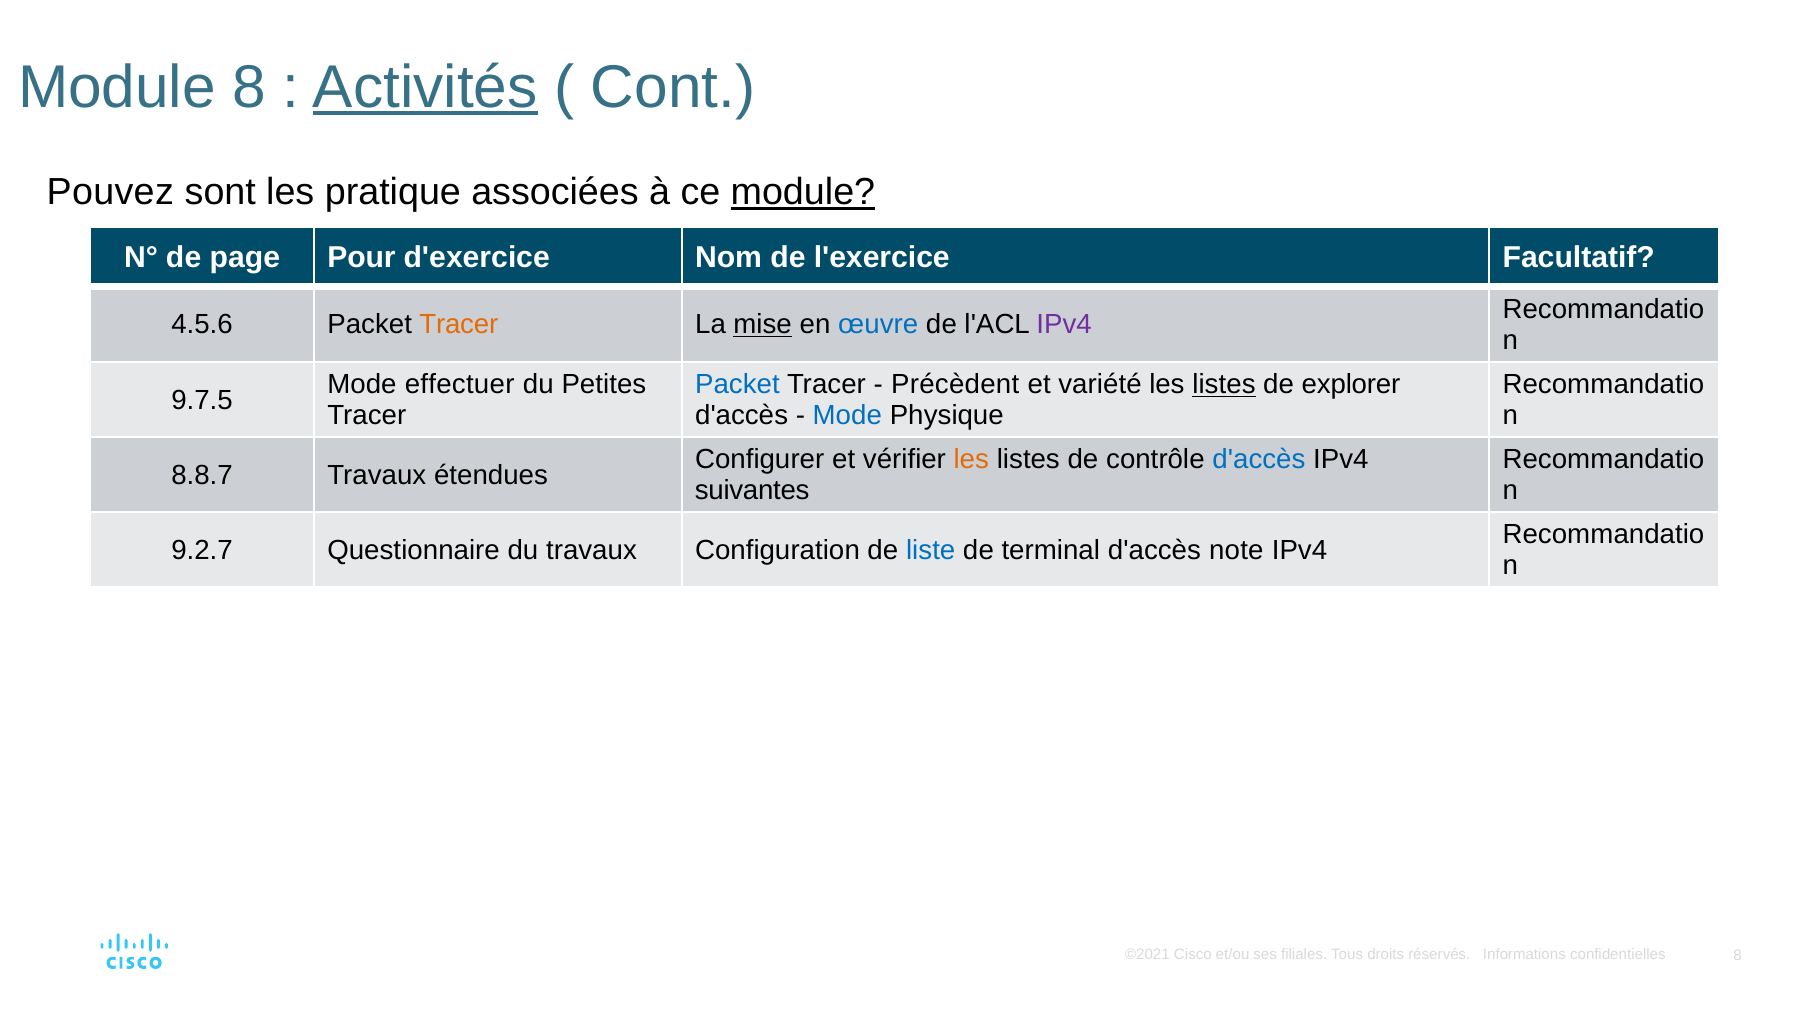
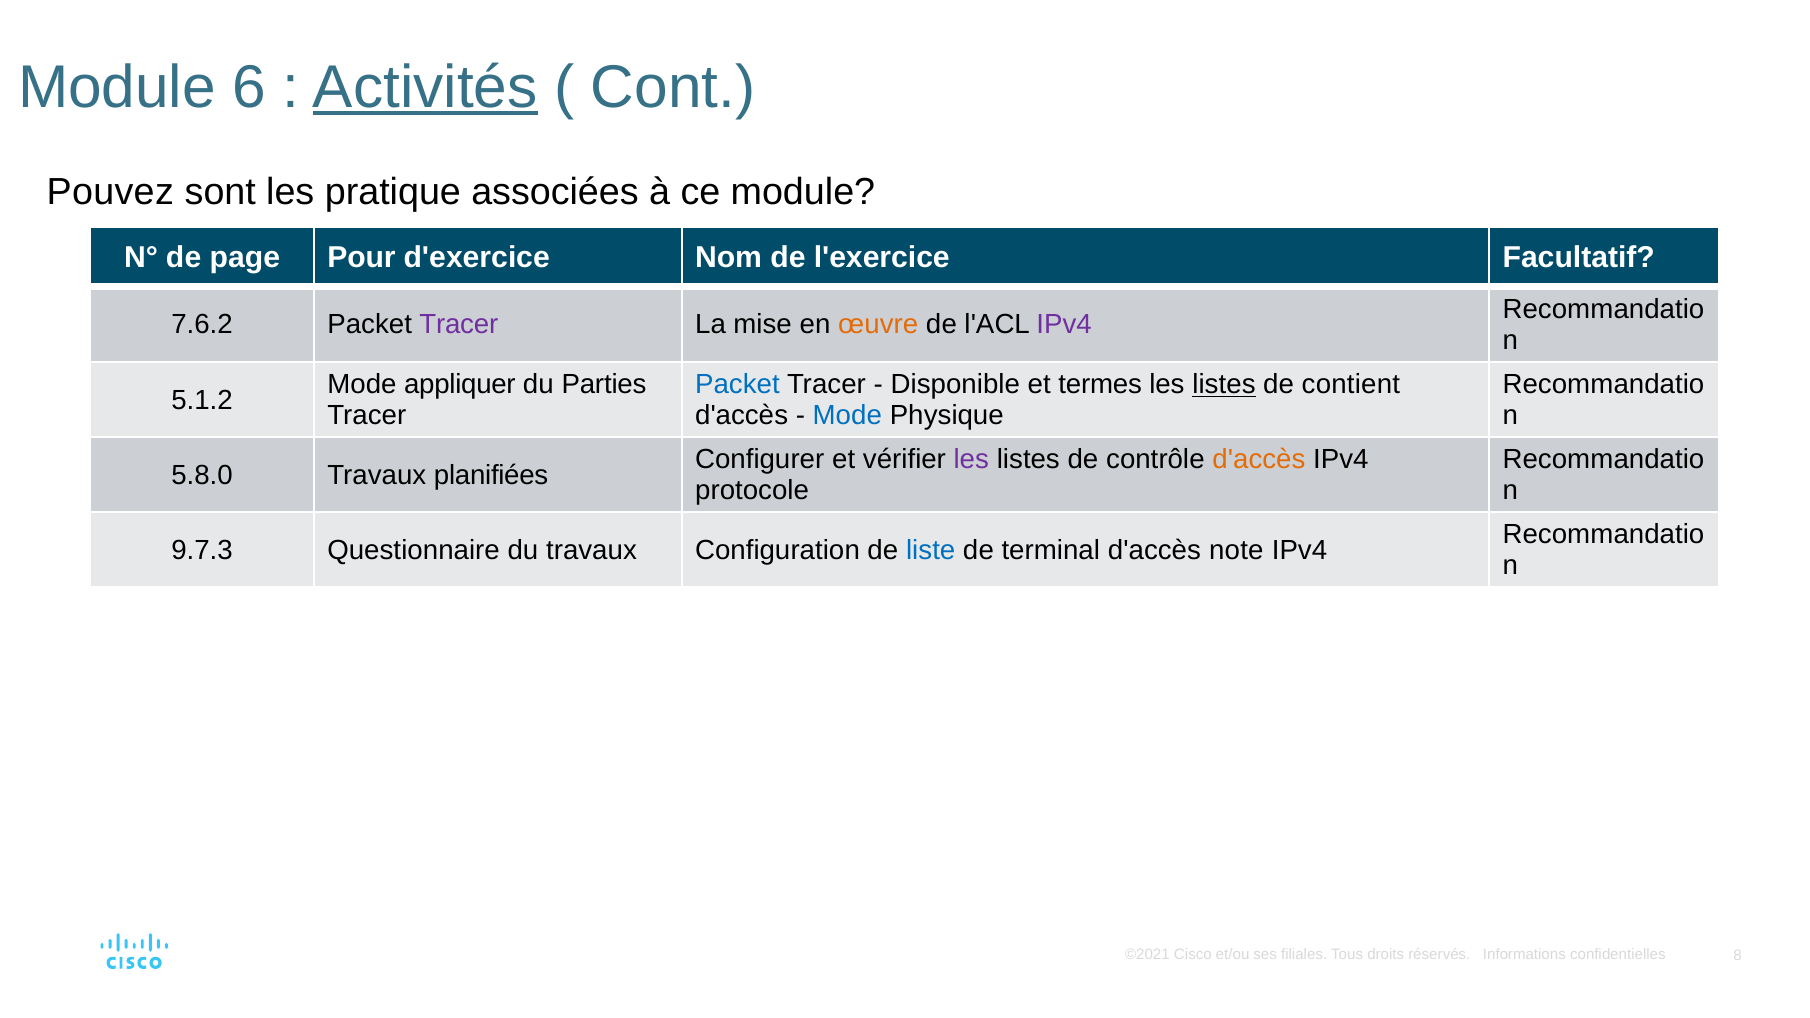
Module 8: 8 -> 6 (249, 87)
module underline: present -> none (803, 192)
4.5.6: 4.5.6 -> 7.6.2 (202, 325)
Tracer colour: orange -> purple (459, 325)
mise underline: present -> none (763, 325)
œuvre colour: blue -> orange (878, 325)
effectuer: effectuer -> appliquer (460, 385)
Petites: Petites -> Parties (604, 385)
Précèdent: Précèdent -> Disponible (955, 385)
variété: variété -> termes (1100, 385)
explorer: explorer -> contient (1351, 385)
9.7.5: 9.7.5 -> 5.1.2 (202, 400)
les colour: orange -> purple (971, 460)
d'accès colour: blue -> orange (1259, 460)
8.8.7: 8.8.7 -> 5.8.0 (202, 475)
étendues: étendues -> planifiées (491, 475)
suivantes: suivantes -> protocole (752, 491)
9.2.7: 9.2.7 -> 9.7.3 (202, 550)
